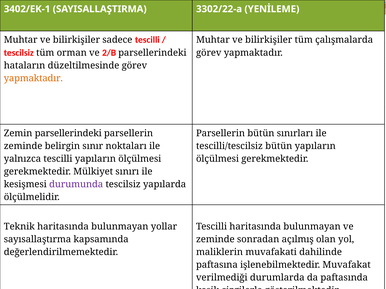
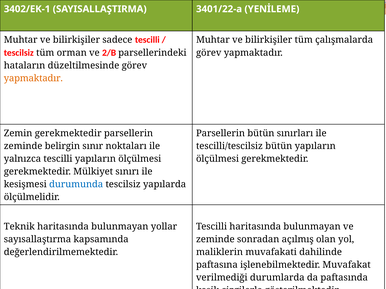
3302/22-a: 3302/22-a -> 3401/22-a (219, 9)
Zemin parsellerindeki: parsellerindeki -> gerekmektedir (68, 133)
durumunda colour: purple -> blue (76, 185)
